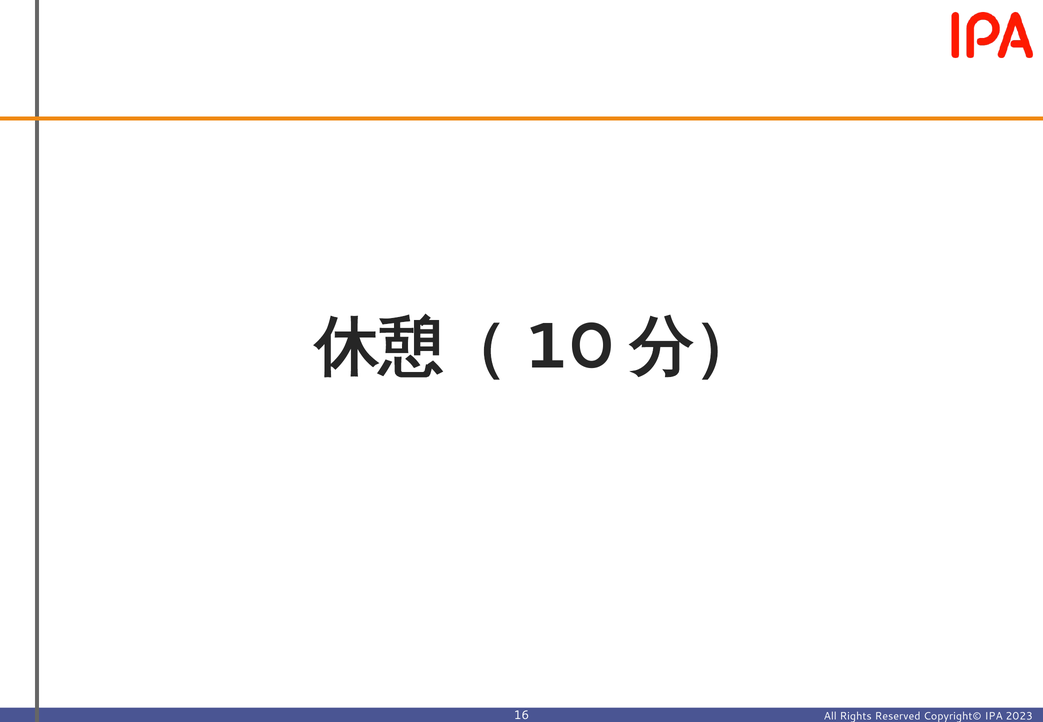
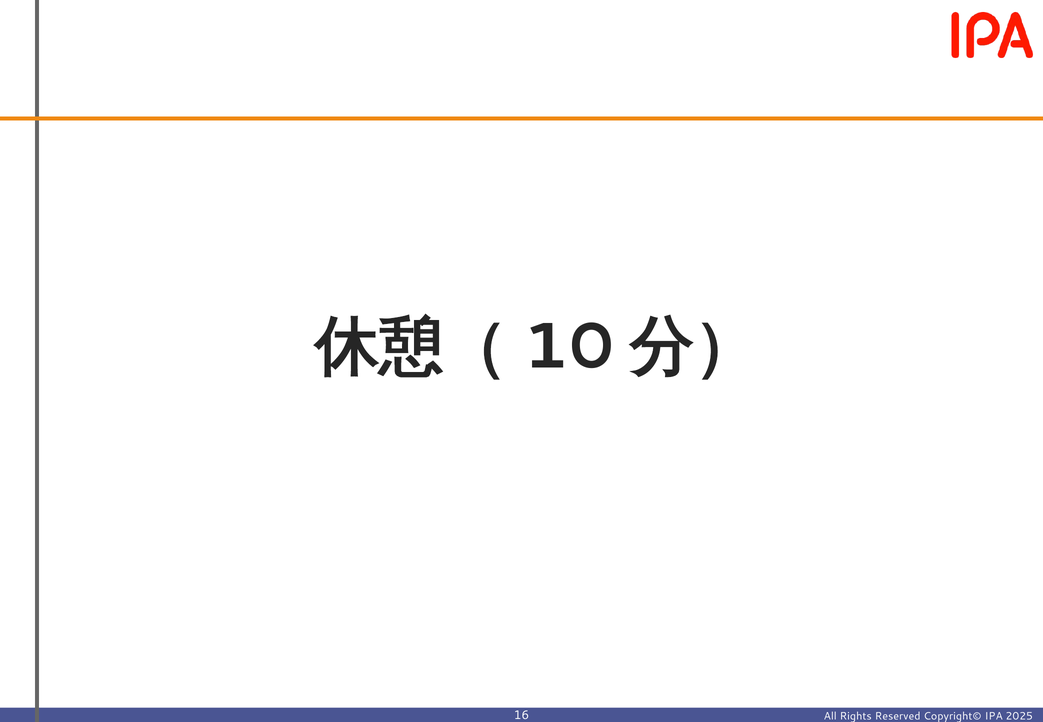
2023: 2023 -> 2025 (1019, 716)
